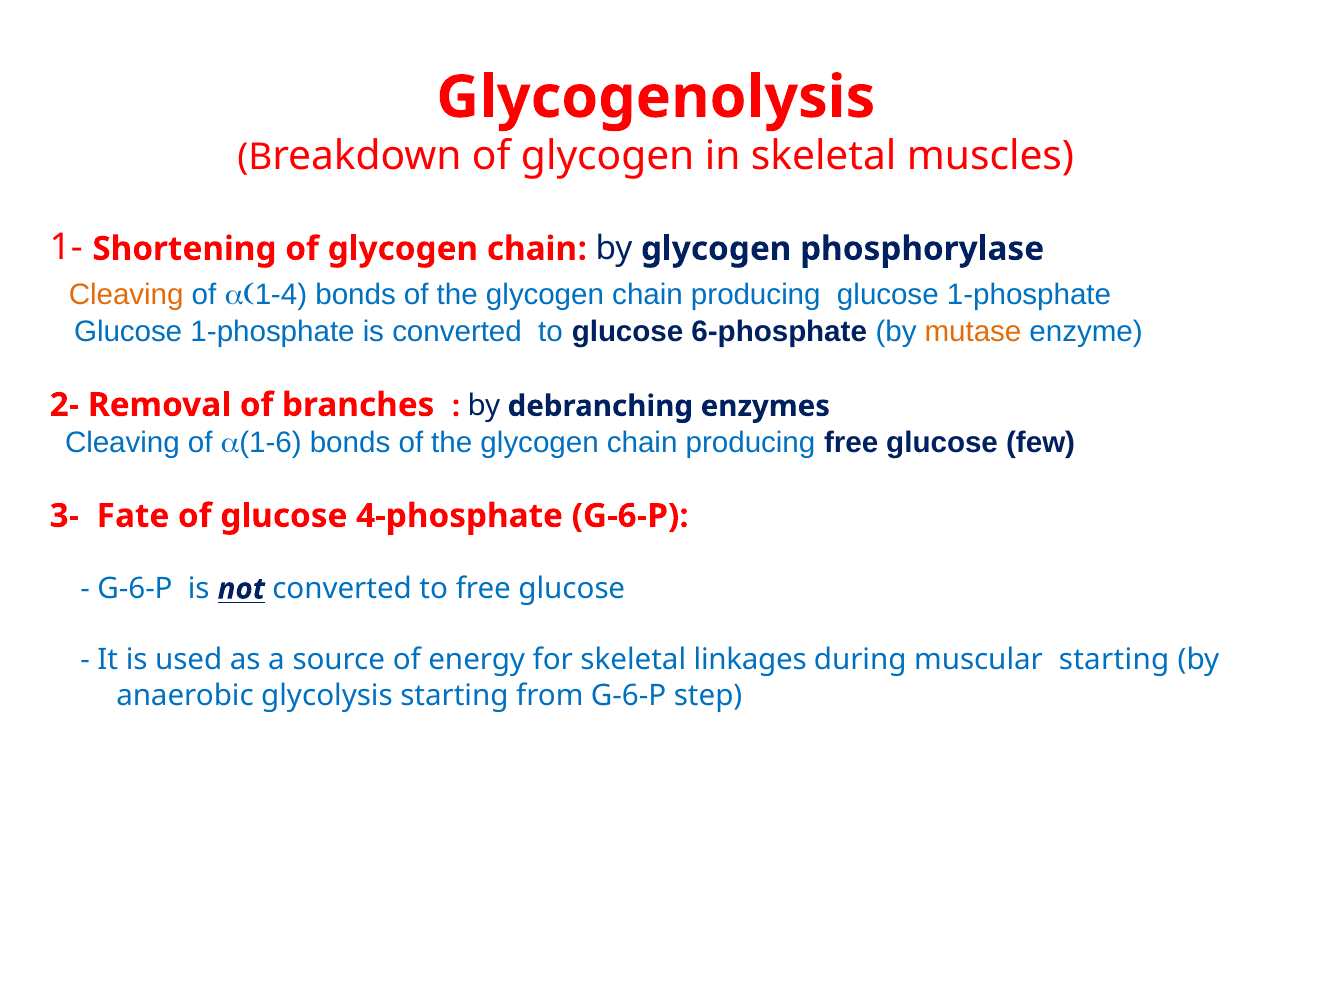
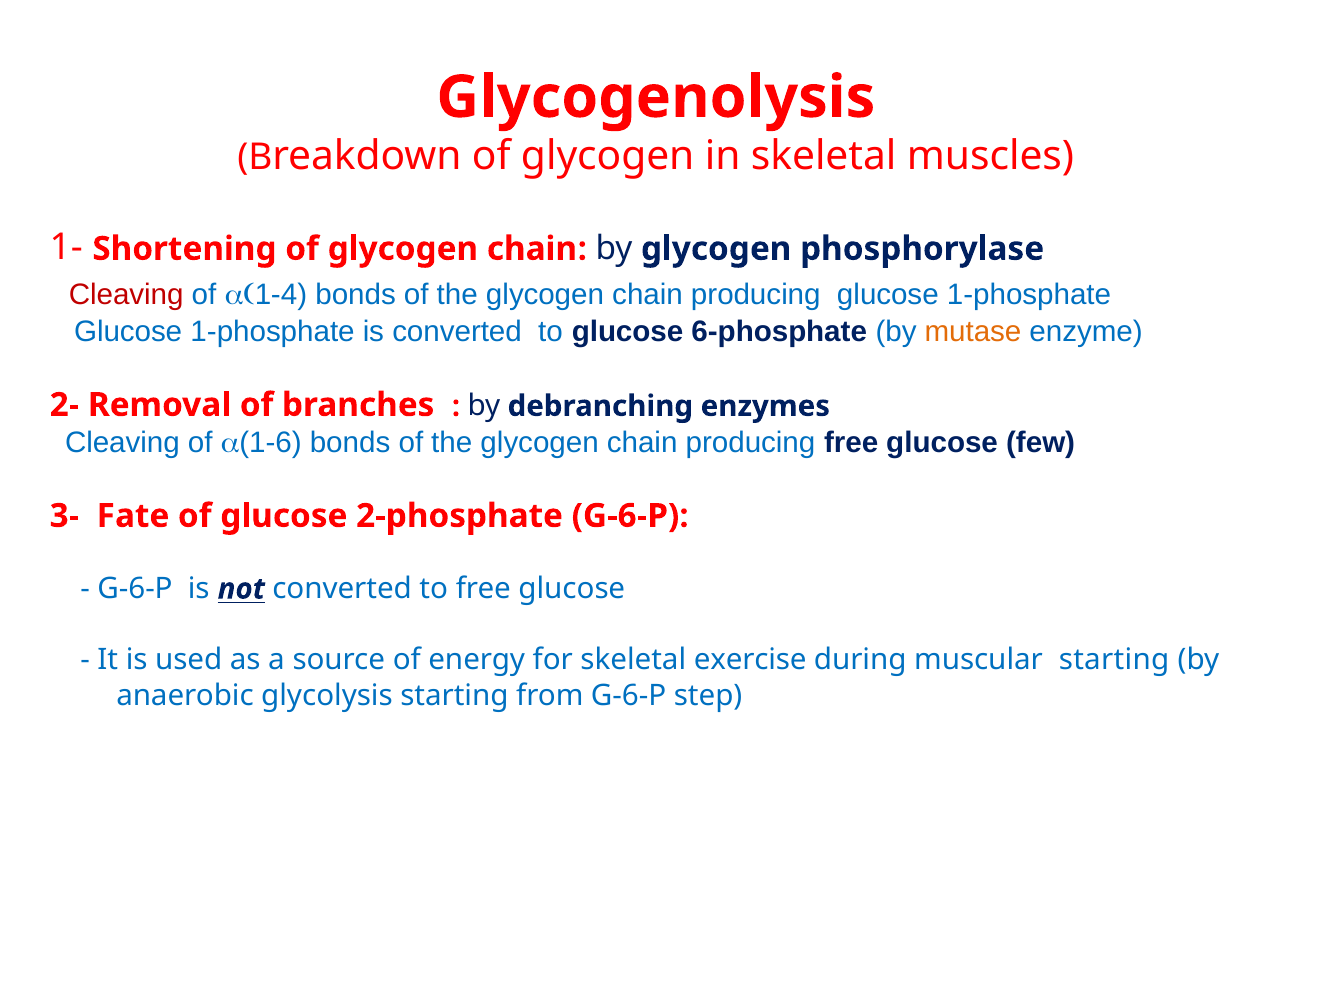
Cleaving colour: orange -> red (126, 295)
4-phosphate: 4-phosphate -> 2-phosphate (460, 516)
linkages: linkages -> exercise (750, 660)
